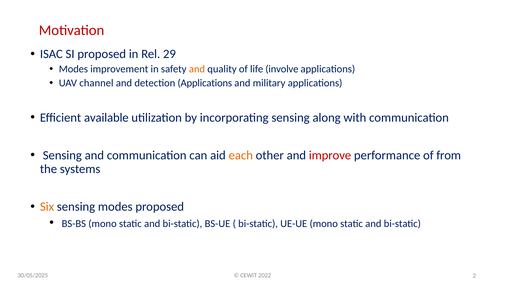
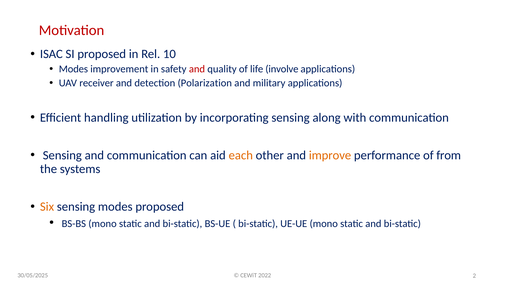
29: 29 -> 10 (169, 54)
and colour: orange -> red (197, 69)
channel: channel -> receiver (96, 83)
detection Applications: Applications -> Polarization (205, 83)
available: available -> handling (106, 118)
improve colour: red -> orange (330, 155)
